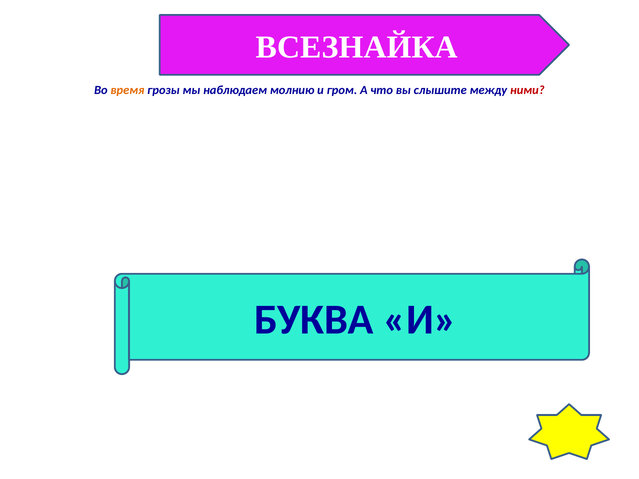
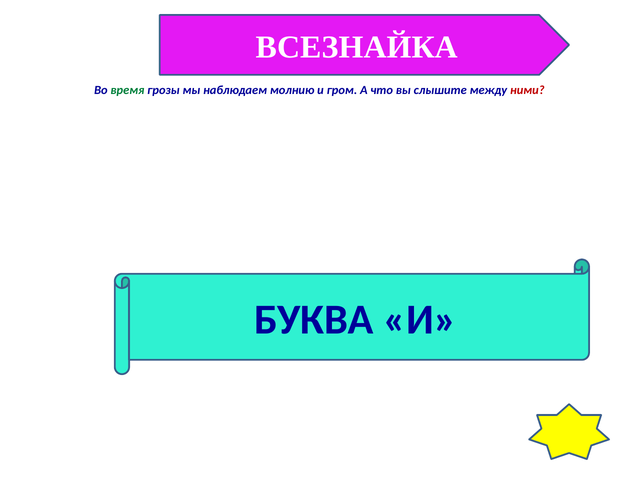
время colour: orange -> green (127, 90)
